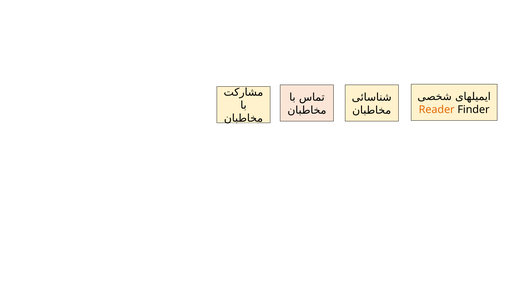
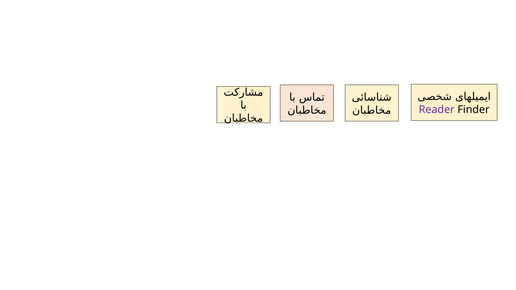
Reader colour: orange -> purple (437, 110)
